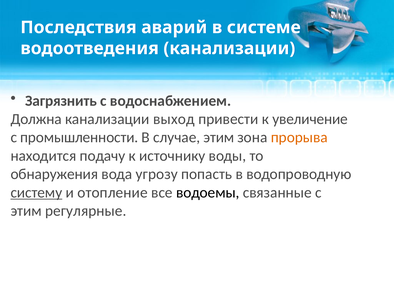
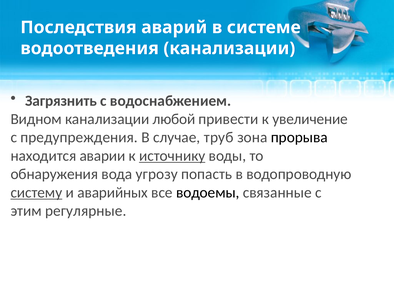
Должна: Должна -> Видном (36, 119)
выход: выход -> любой (174, 119)
промышленности: промышленности -> предупреждения (79, 138)
случае этим: этим -> труб (219, 138)
прорыва colour: orange -> black (299, 138)
подачу: подачу -> аварии (102, 156)
источнику underline: none -> present (172, 156)
отопление: отопление -> аварийных (113, 193)
